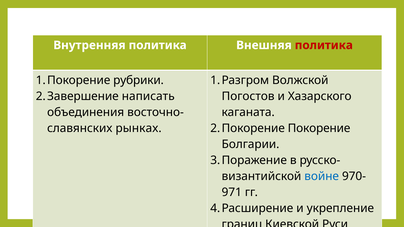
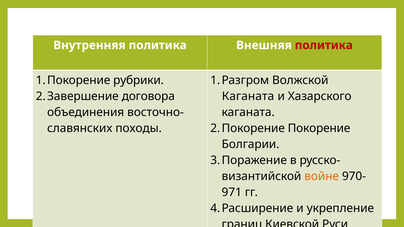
написать: написать -> договора (148, 96)
Погостов: Погостов -> Каганата (248, 96)
рынках: рынках -> походы (139, 128)
войне colour: blue -> orange (322, 176)
